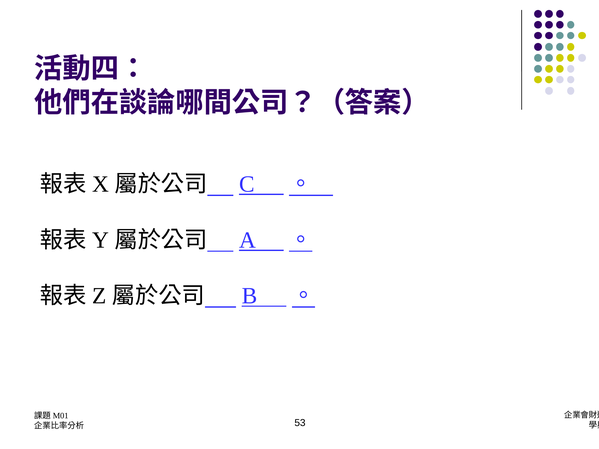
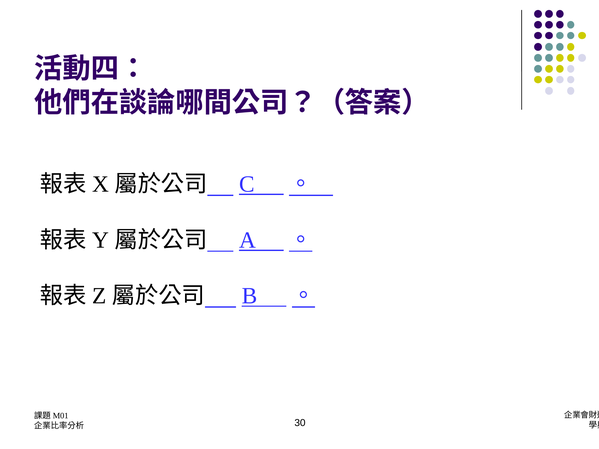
53: 53 -> 30 (300, 423)
